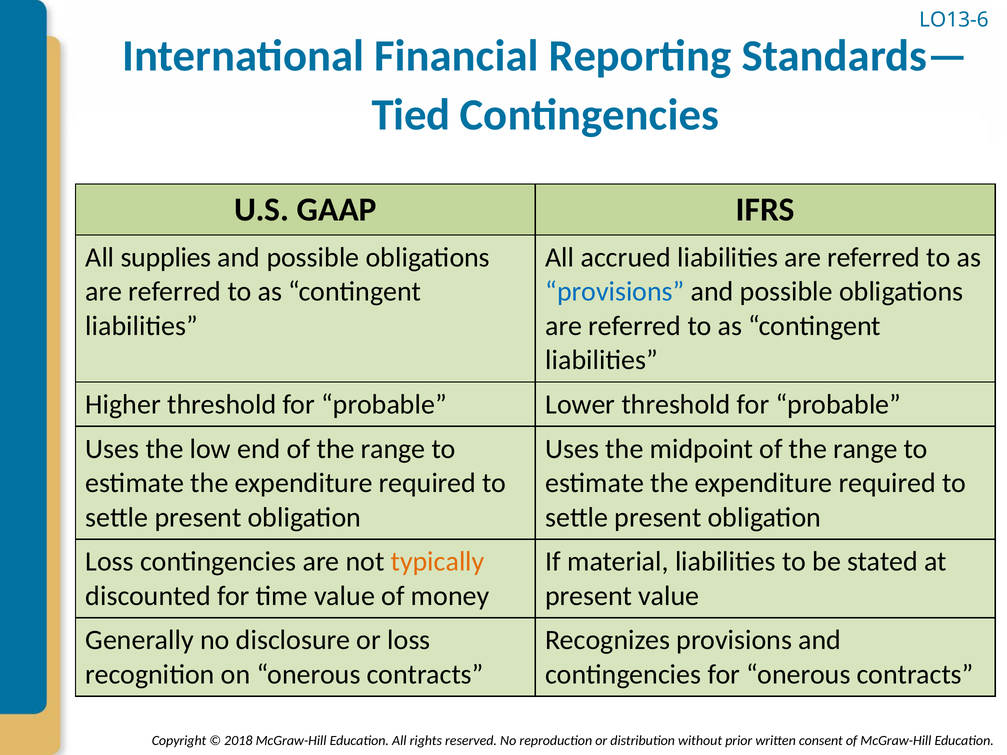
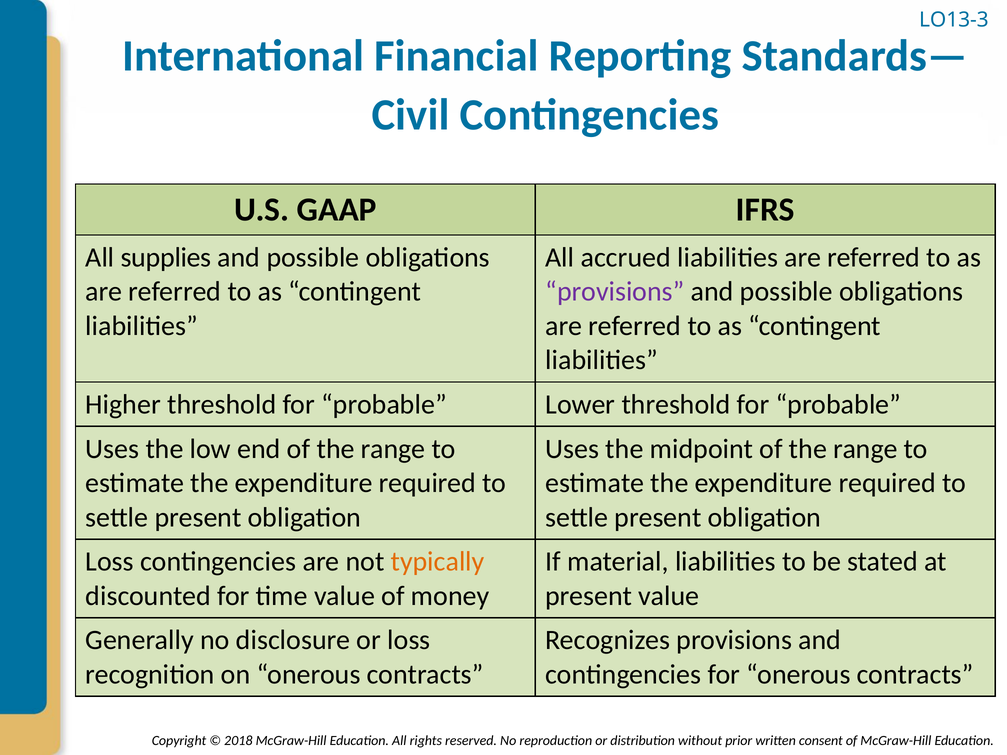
LO13-6: LO13-6 -> LO13-3 (954, 20)
Tied: Tied -> Civil (411, 115)
provisions colour: blue -> purple (615, 292)
